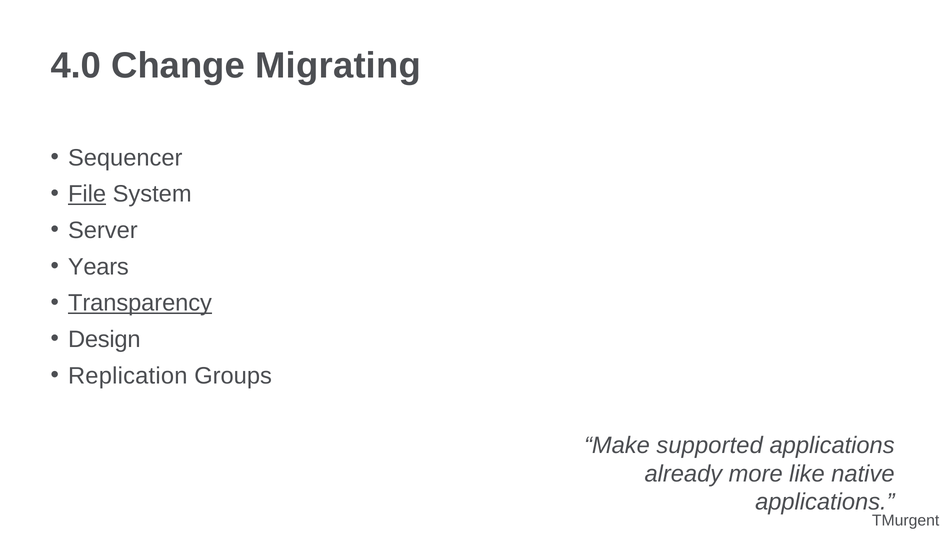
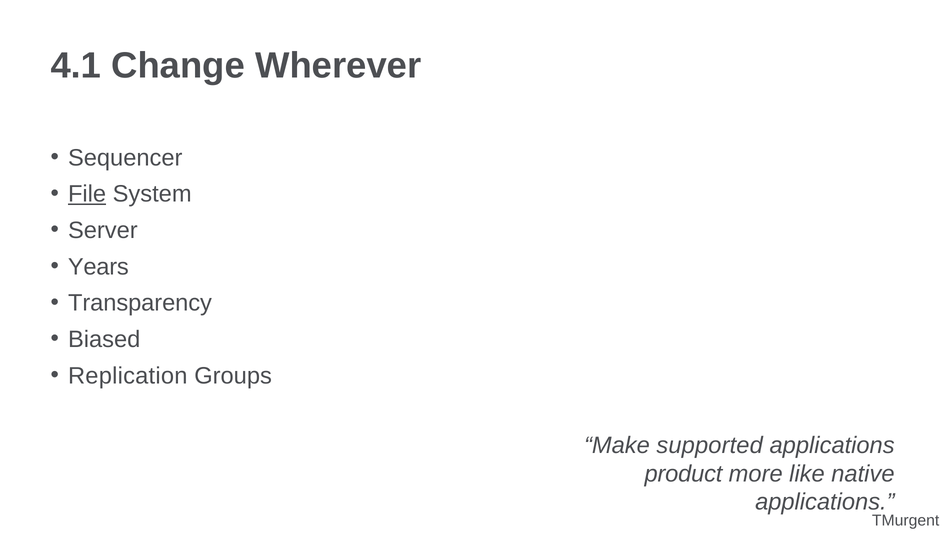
4.0: 4.0 -> 4.1 (76, 65)
Migrating: Migrating -> Wherever (338, 65)
Transparency underline: present -> none (140, 303)
Design: Design -> Biased (104, 339)
already: already -> product (683, 474)
